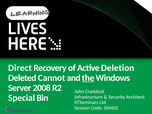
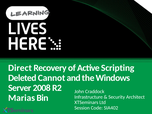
Deletion: Deletion -> Scripting (118, 68)
the underline: present -> none (88, 78)
Special: Special -> Marias (22, 98)
